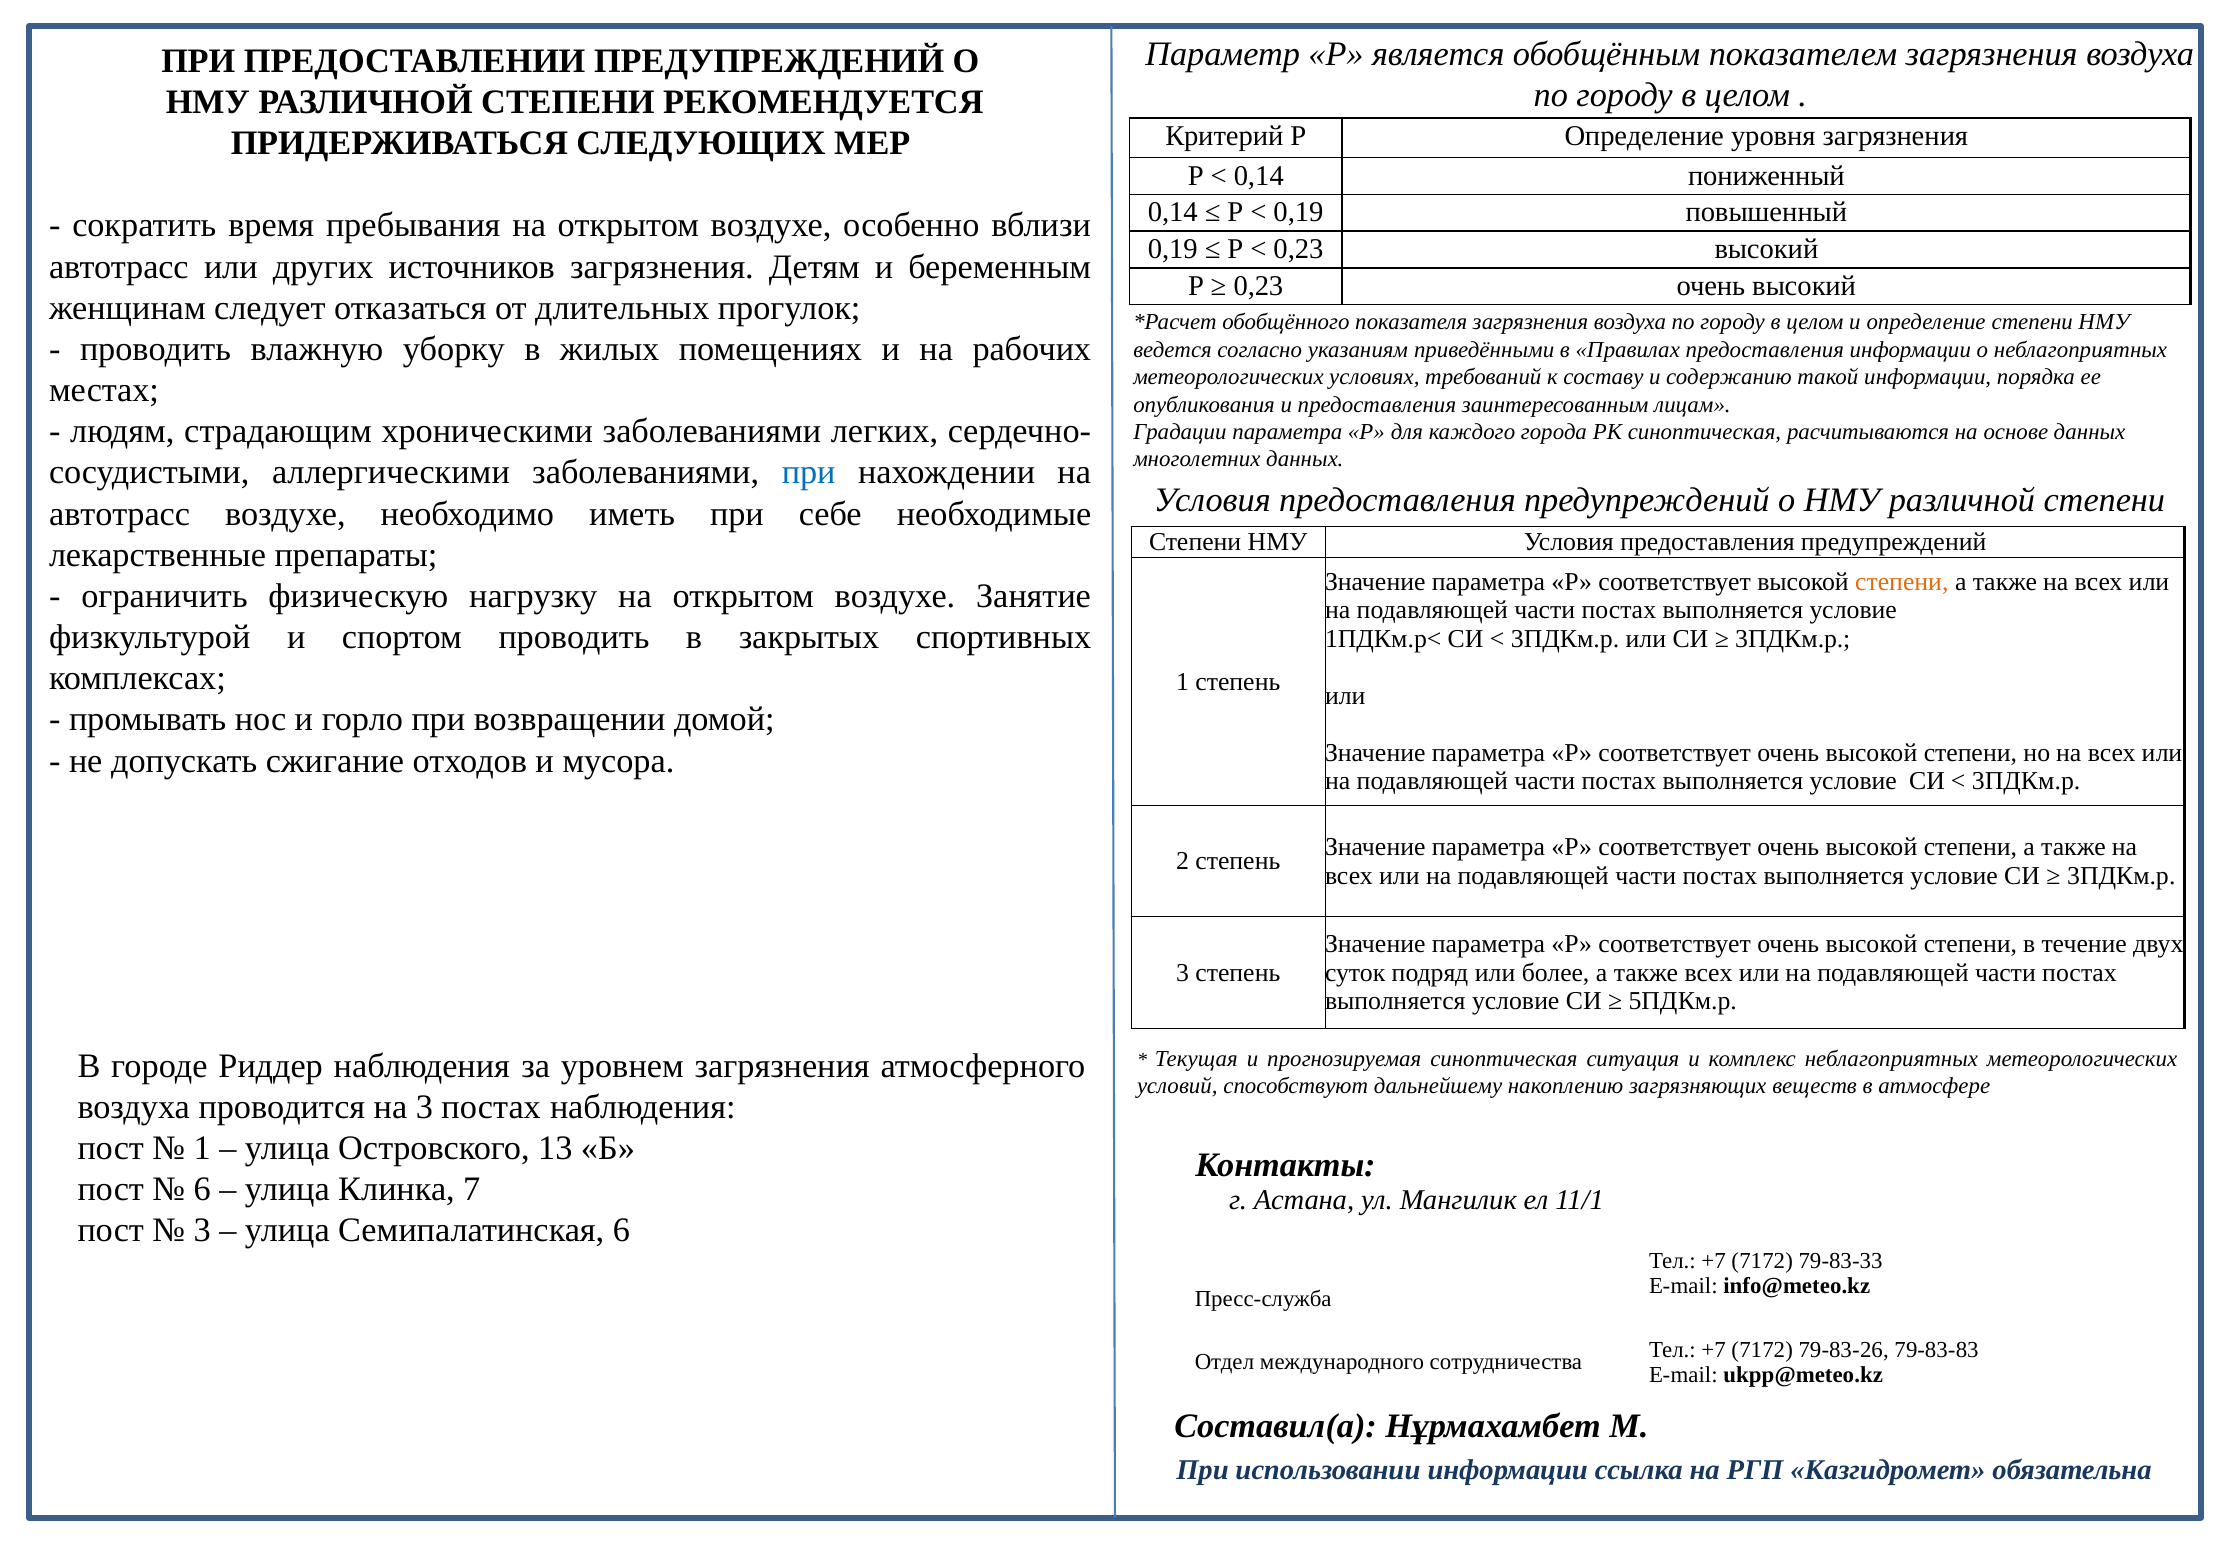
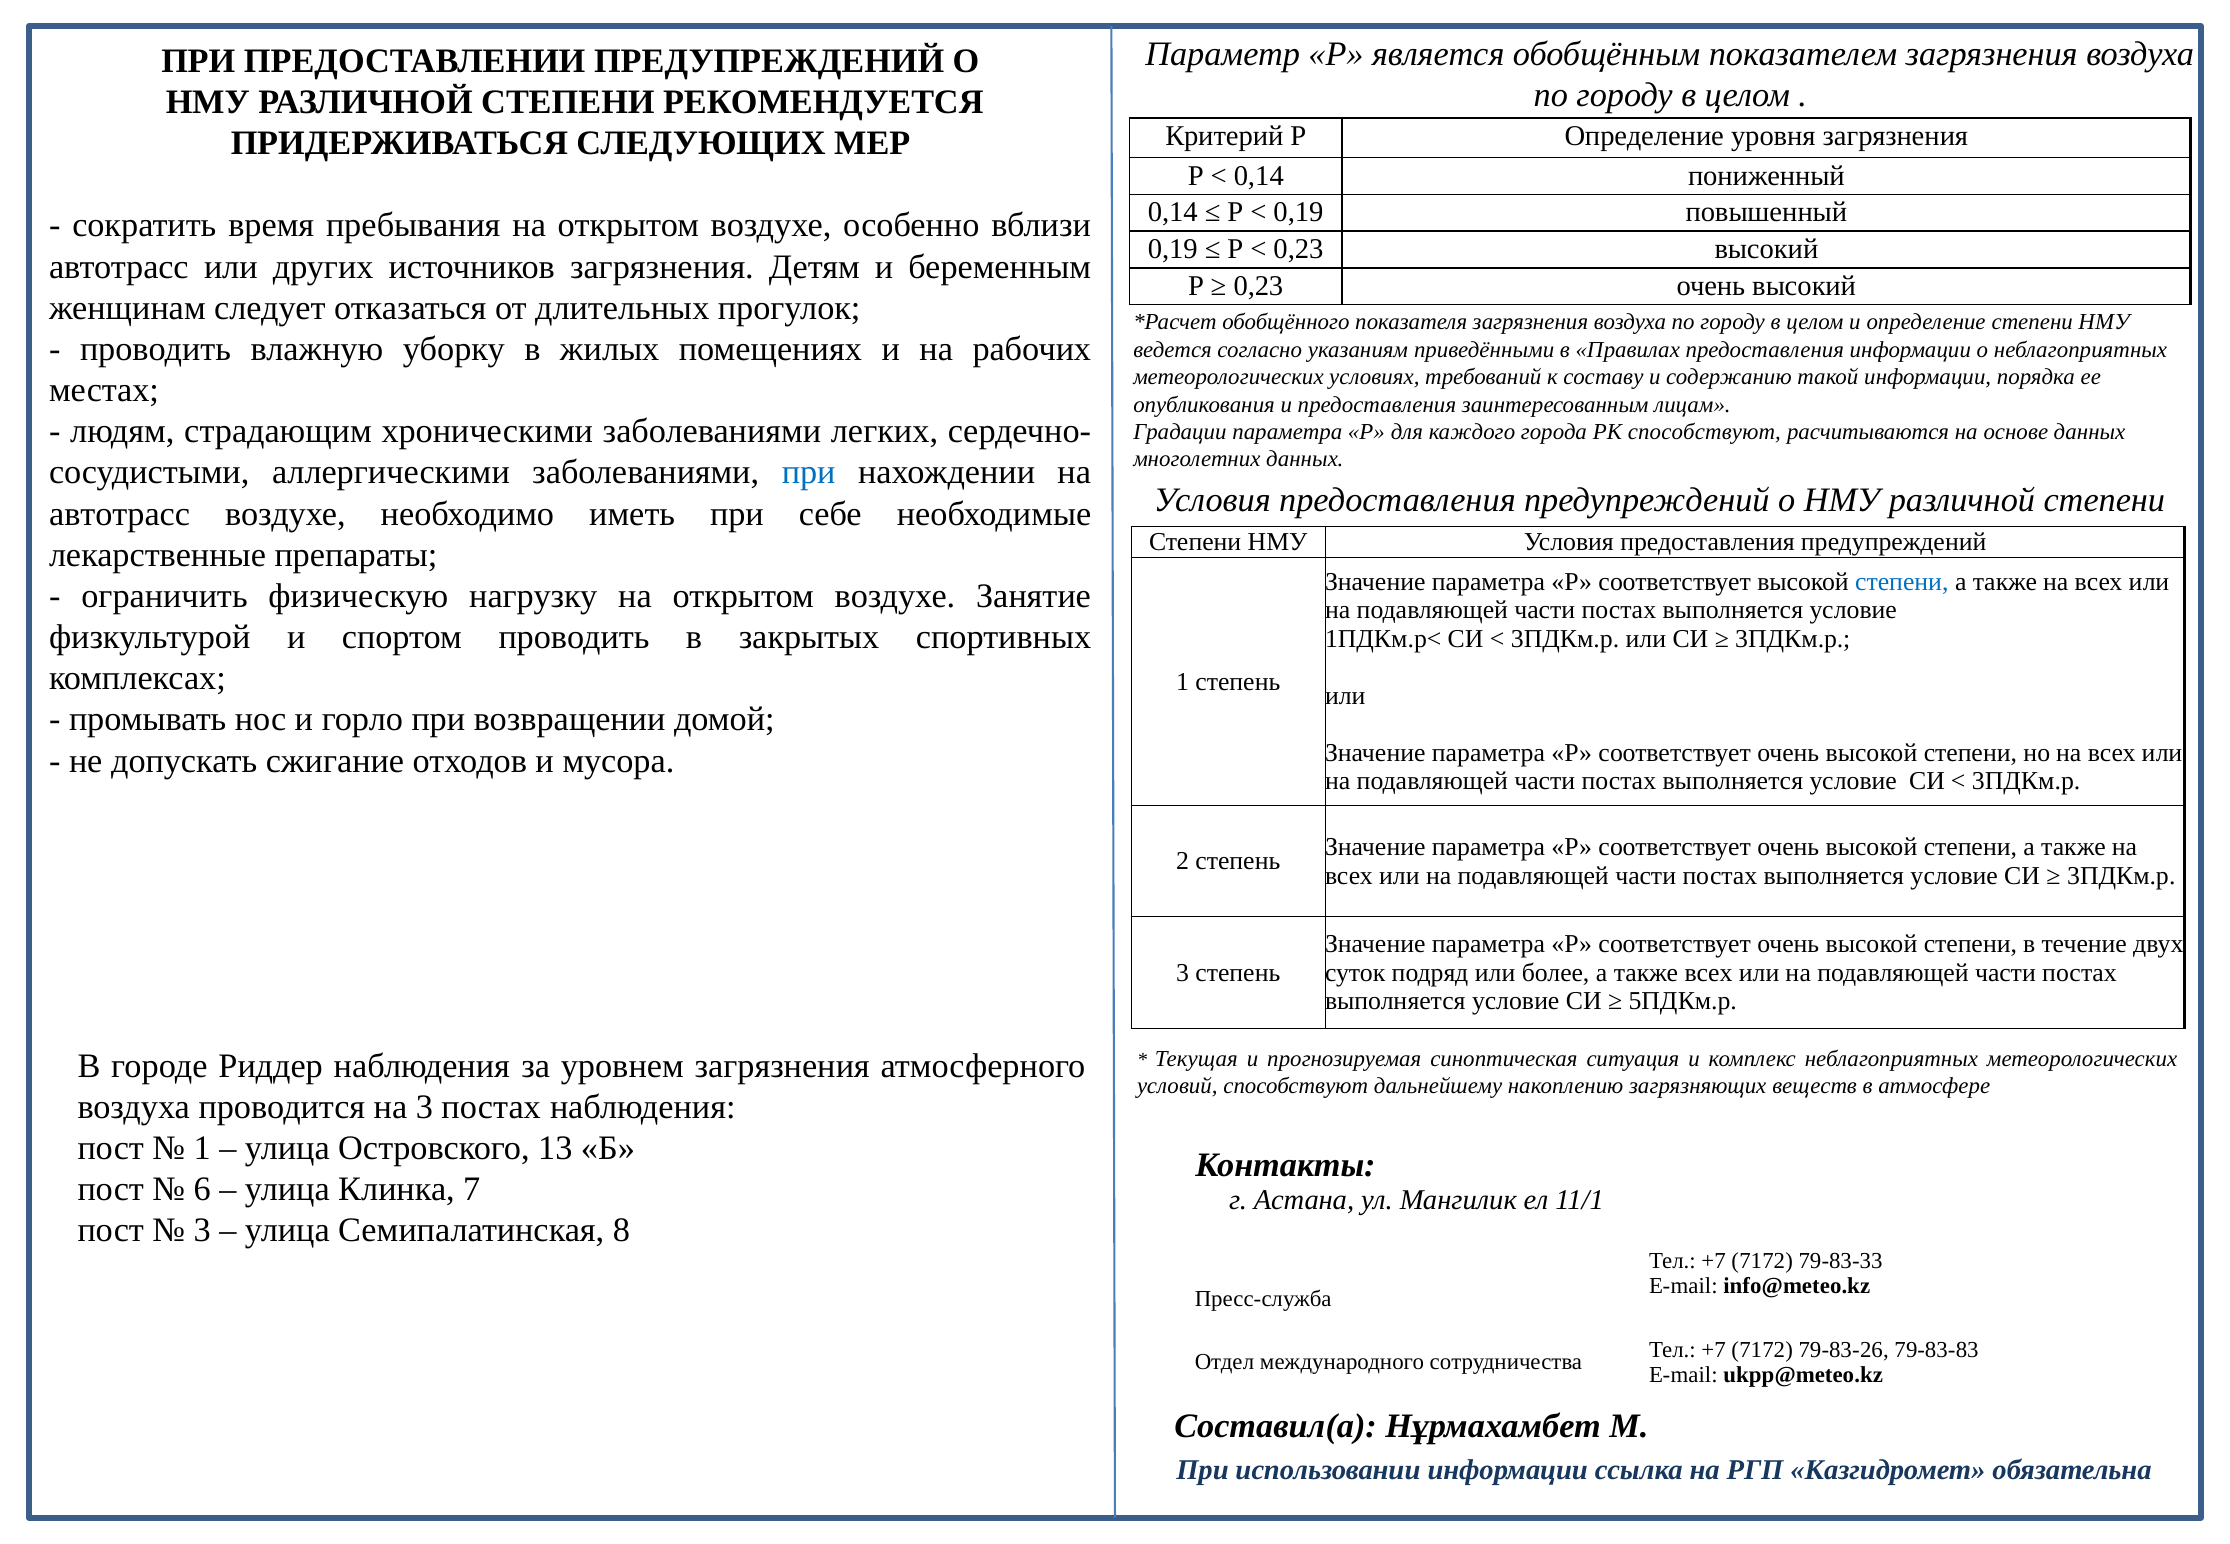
РК синоптическая: синоптическая -> способствуют (1704, 432)
степени colour: orange -> blue (1902, 582)
Семипалатинская 6: 6 -> 8 (621, 1230)
